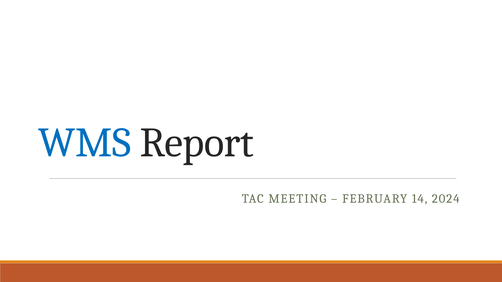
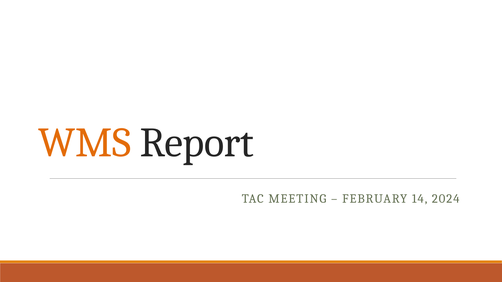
WMS colour: blue -> orange (85, 143)
